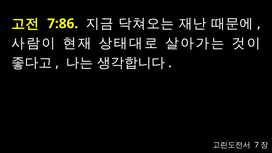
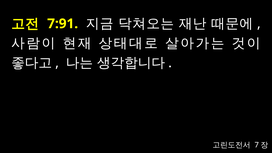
7:86: 7:86 -> 7:91 (63, 24)
